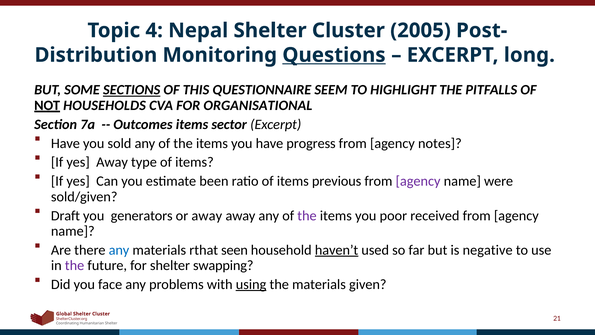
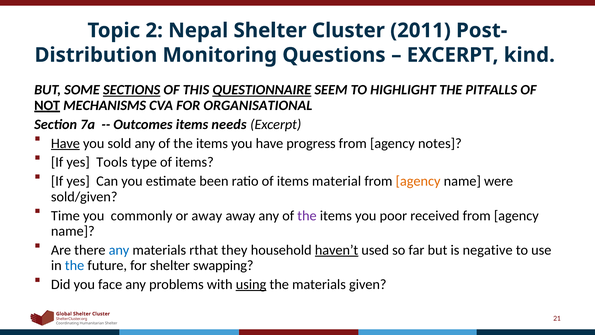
4: 4 -> 2 (154, 30)
2005: 2005 -> 2011 (420, 30)
Questions underline: present -> none (334, 55)
long: long -> kind (529, 55)
QUESTIONNAIRE underline: none -> present (262, 90)
HOUSEHOLDS: HOUSEHOLDS -> MECHANISMS (105, 105)
sector: sector -> needs (229, 124)
Have underline: none -> present (65, 143)
yes Away: Away -> Tools (112, 162)
previous: previous -> material (337, 181)
agency colour: purple -> orange (418, 181)
Draft: Draft -> Time (65, 215)
generators: generators -> commonly (142, 215)
seen: seen -> they (234, 250)
the colour: purple -> blue (75, 265)
